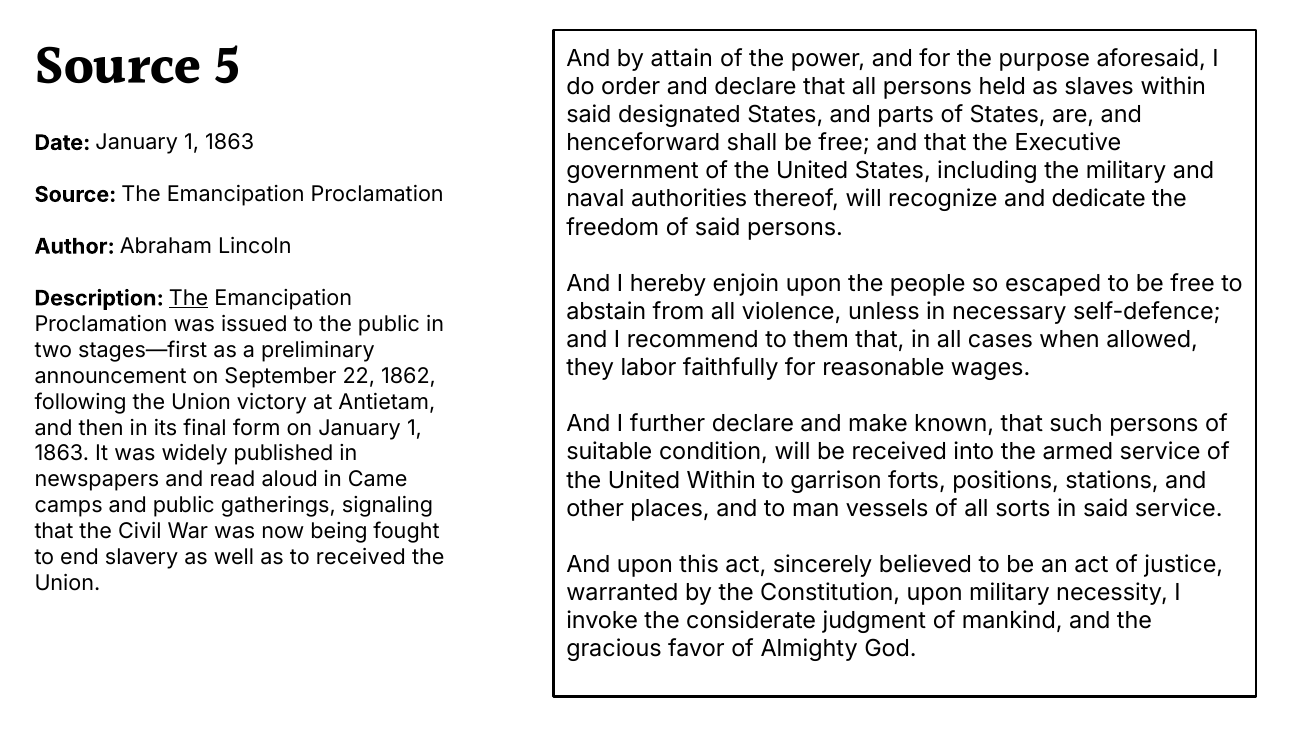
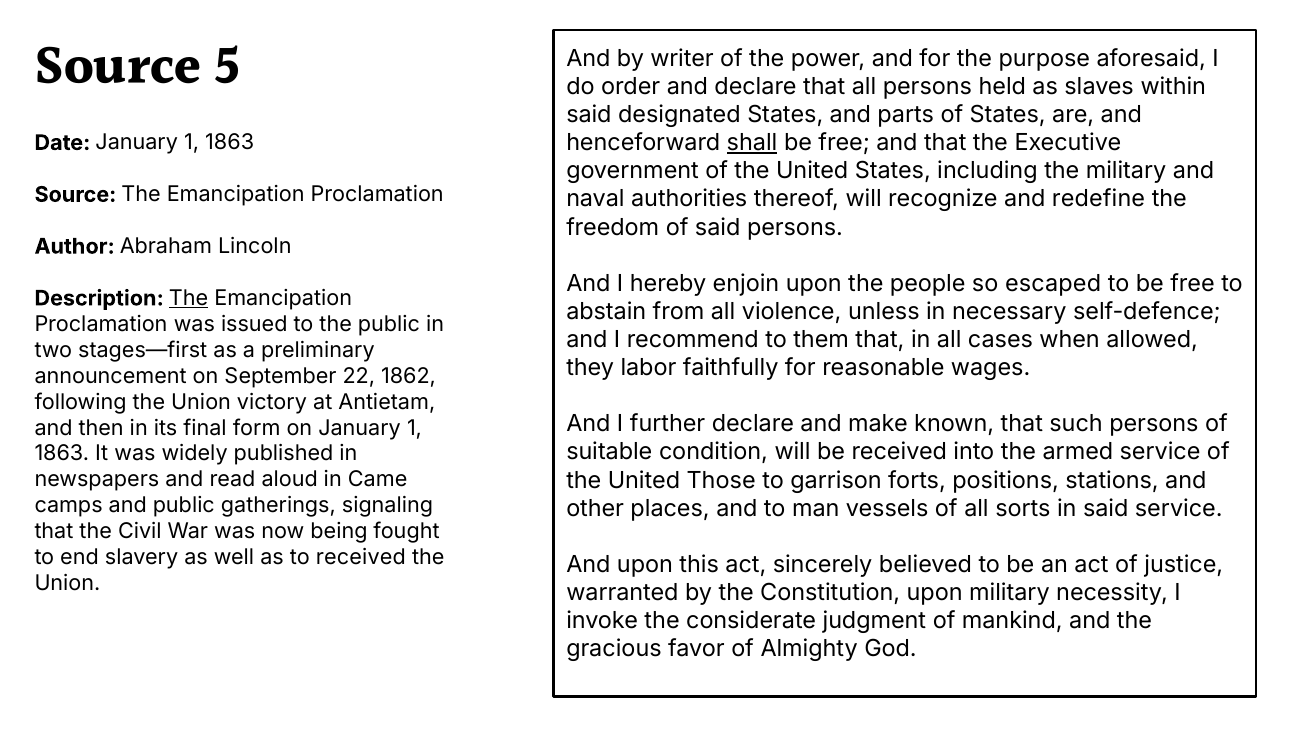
attain: attain -> writer (682, 59)
shall underline: none -> present (752, 143)
dedicate: dedicate -> redefine (1099, 199)
United Within: Within -> Those (721, 481)
